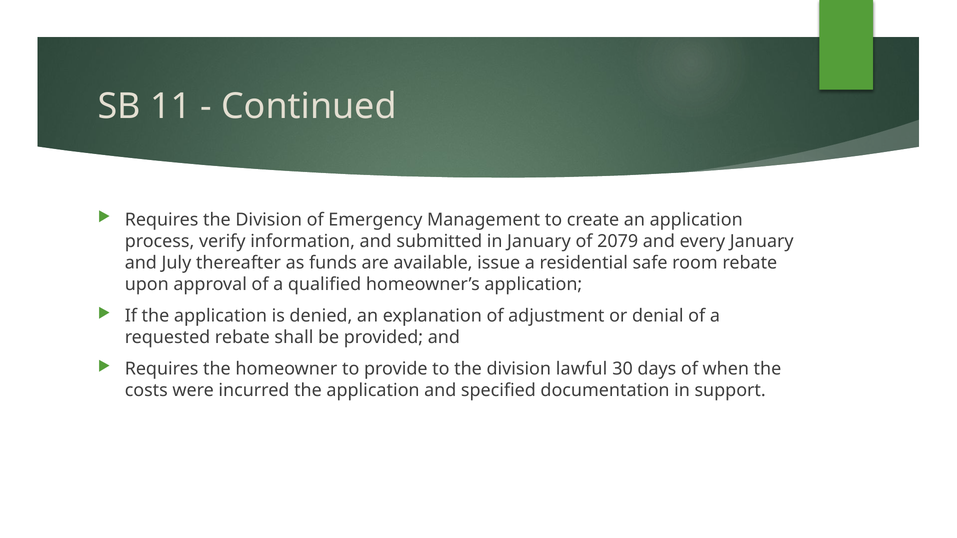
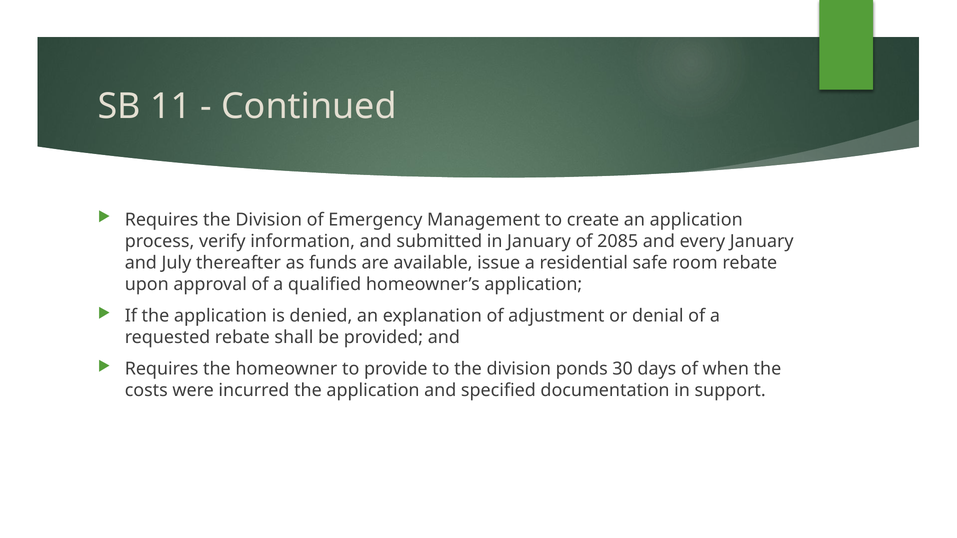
2079: 2079 -> 2085 (618, 242)
lawful: lawful -> ponds (582, 369)
